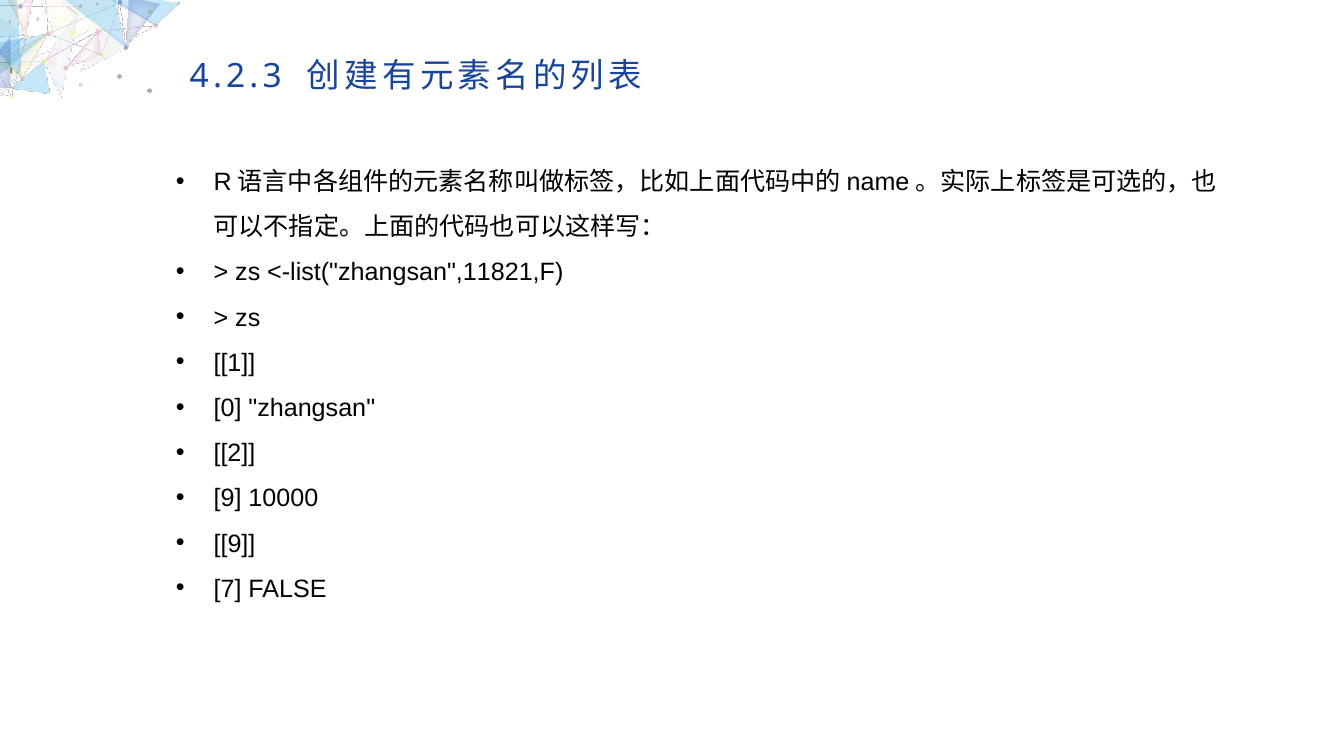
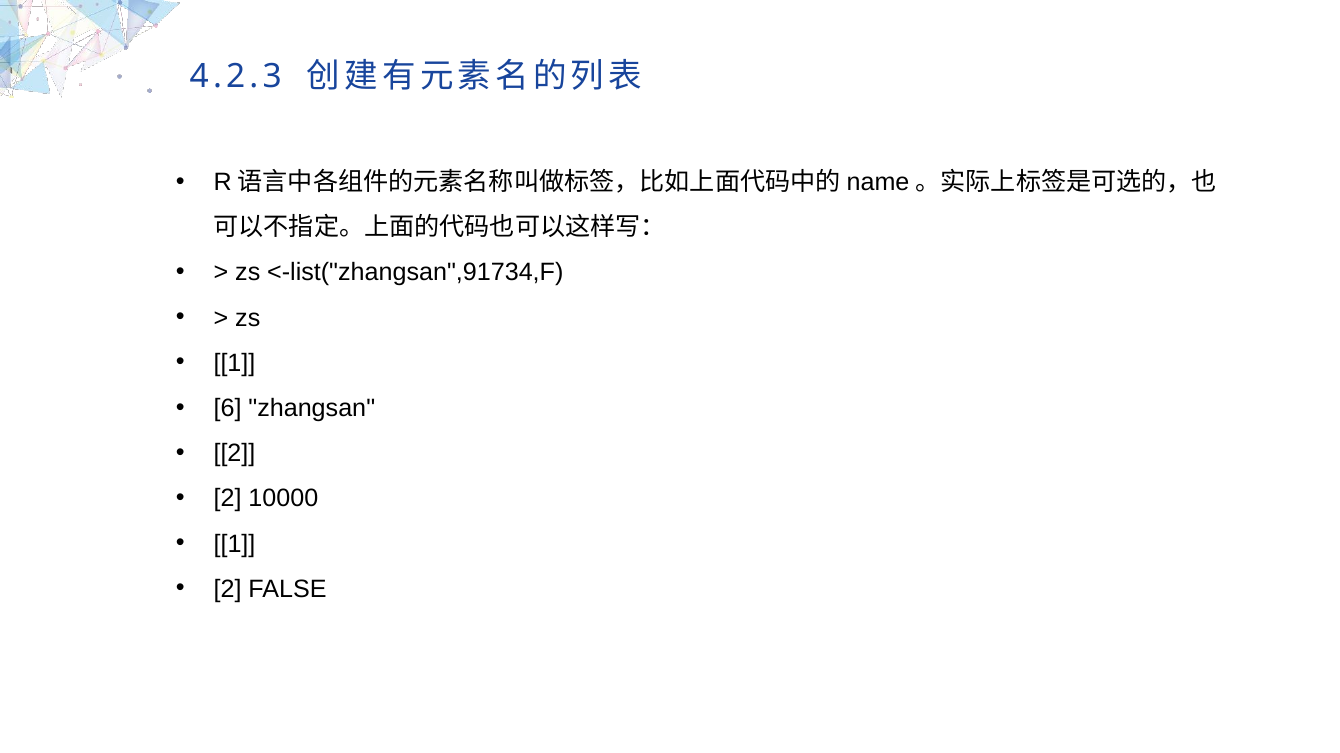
<-list("zhangsan",11821,F: <-list("zhangsan",11821,F -> <-list("zhangsan",91734,F (415, 273)
0: 0 -> 6 (228, 409)
9: 9 -> 2 (228, 499)
9: 9 -> 1 (235, 544)
7: 7 -> 2 (228, 590)
